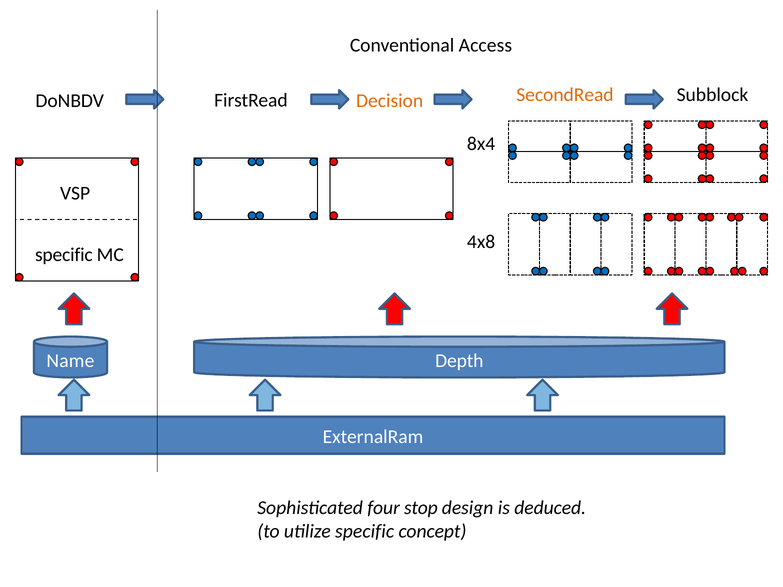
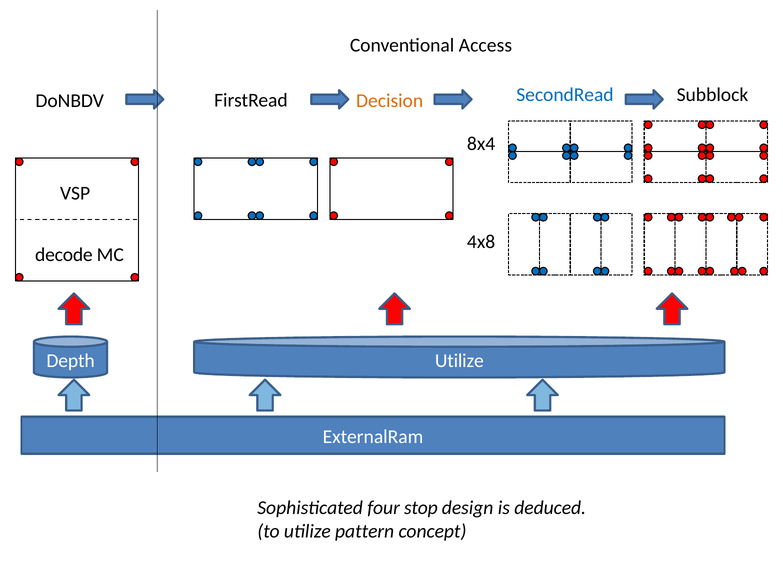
SecondRead colour: orange -> blue (565, 95)
specific: specific -> decode (64, 255)
Name: Name -> Depth (71, 361)
Depth: Depth -> Utilize (459, 361)
utilize specific: specific -> pattern (365, 531)
